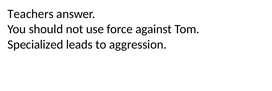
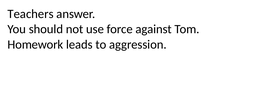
Specialized: Specialized -> Homework (35, 44)
